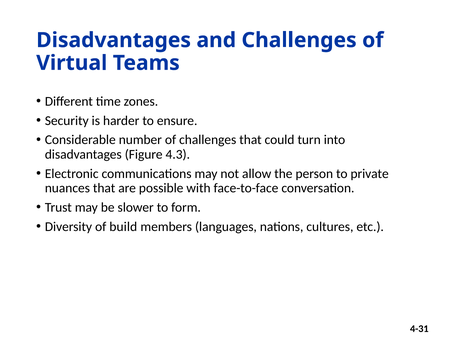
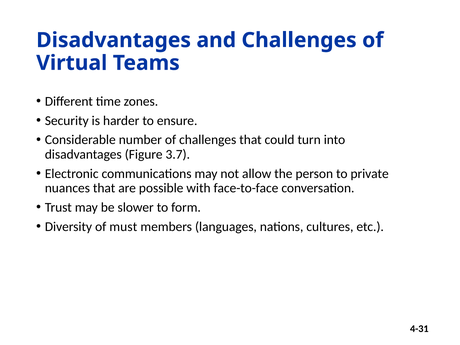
4.3: 4.3 -> 3.7 (178, 154)
build: build -> must (123, 227)
